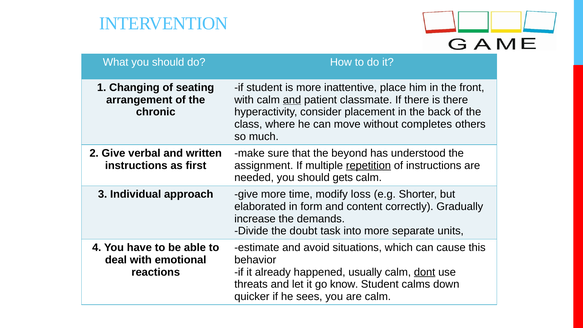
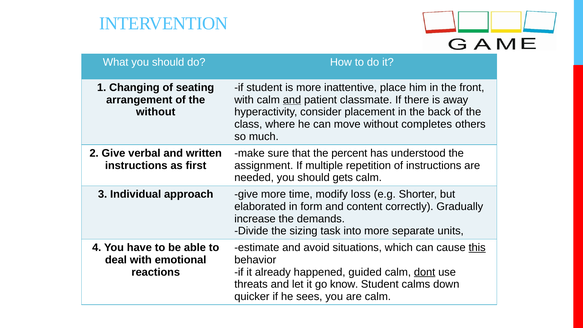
is there: there -> away (456, 100)
chronic: chronic -> without (156, 112)
beyond: beyond -> percent (349, 153)
repetition underline: present -> none (368, 165)
doubt: doubt -> sizing (304, 231)
this underline: none -> present (477, 248)
usually: usually -> guided (365, 272)
